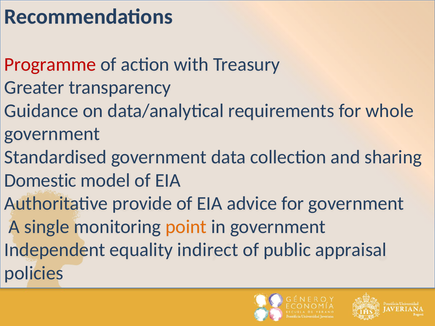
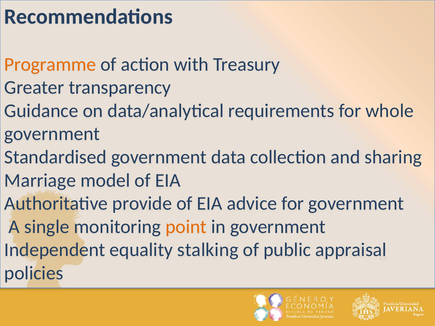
Programme colour: red -> orange (50, 64)
Domestic: Domestic -> Marriage (40, 180)
indirect: indirect -> stalking (208, 250)
